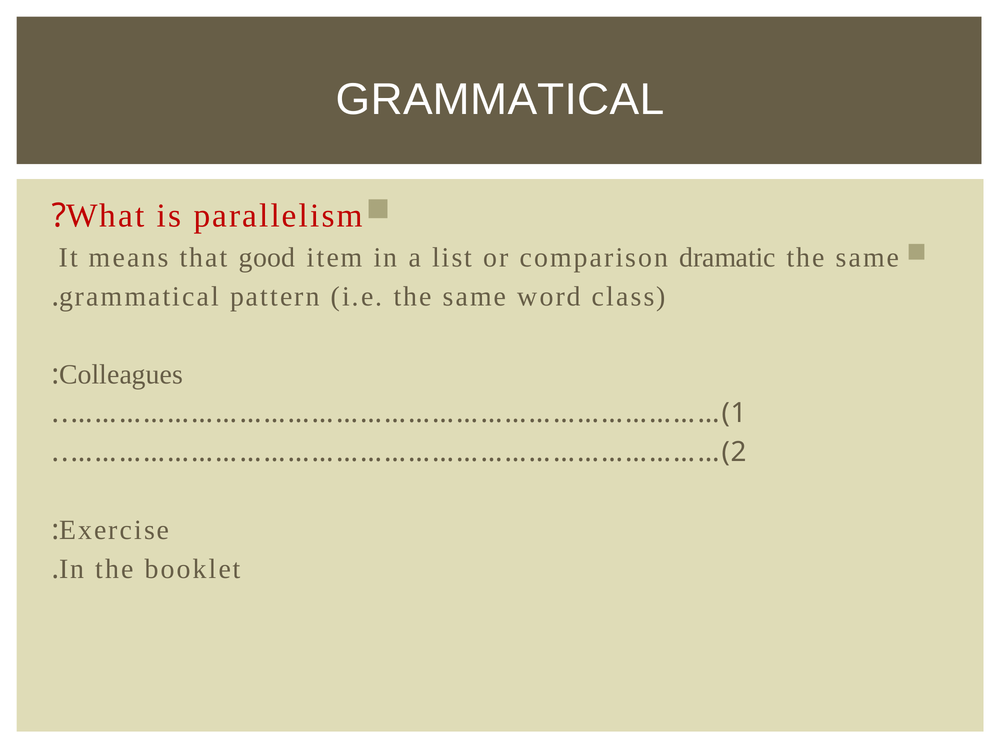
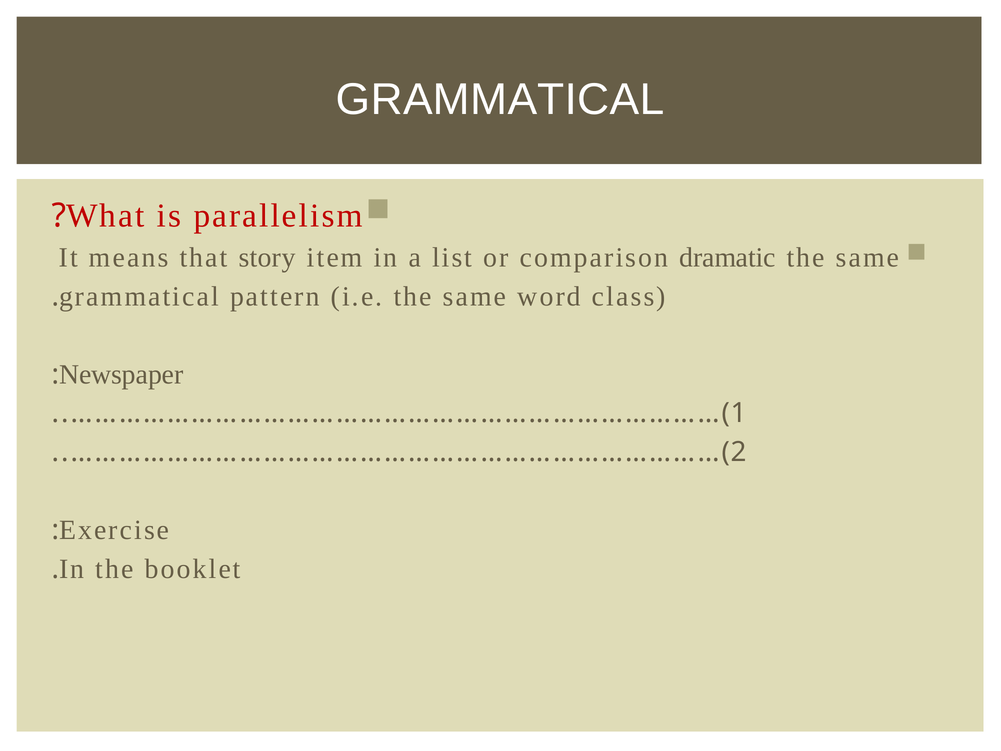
good: good -> story (267, 257)
Colleagues: Colleagues -> Newspaper (121, 374)
